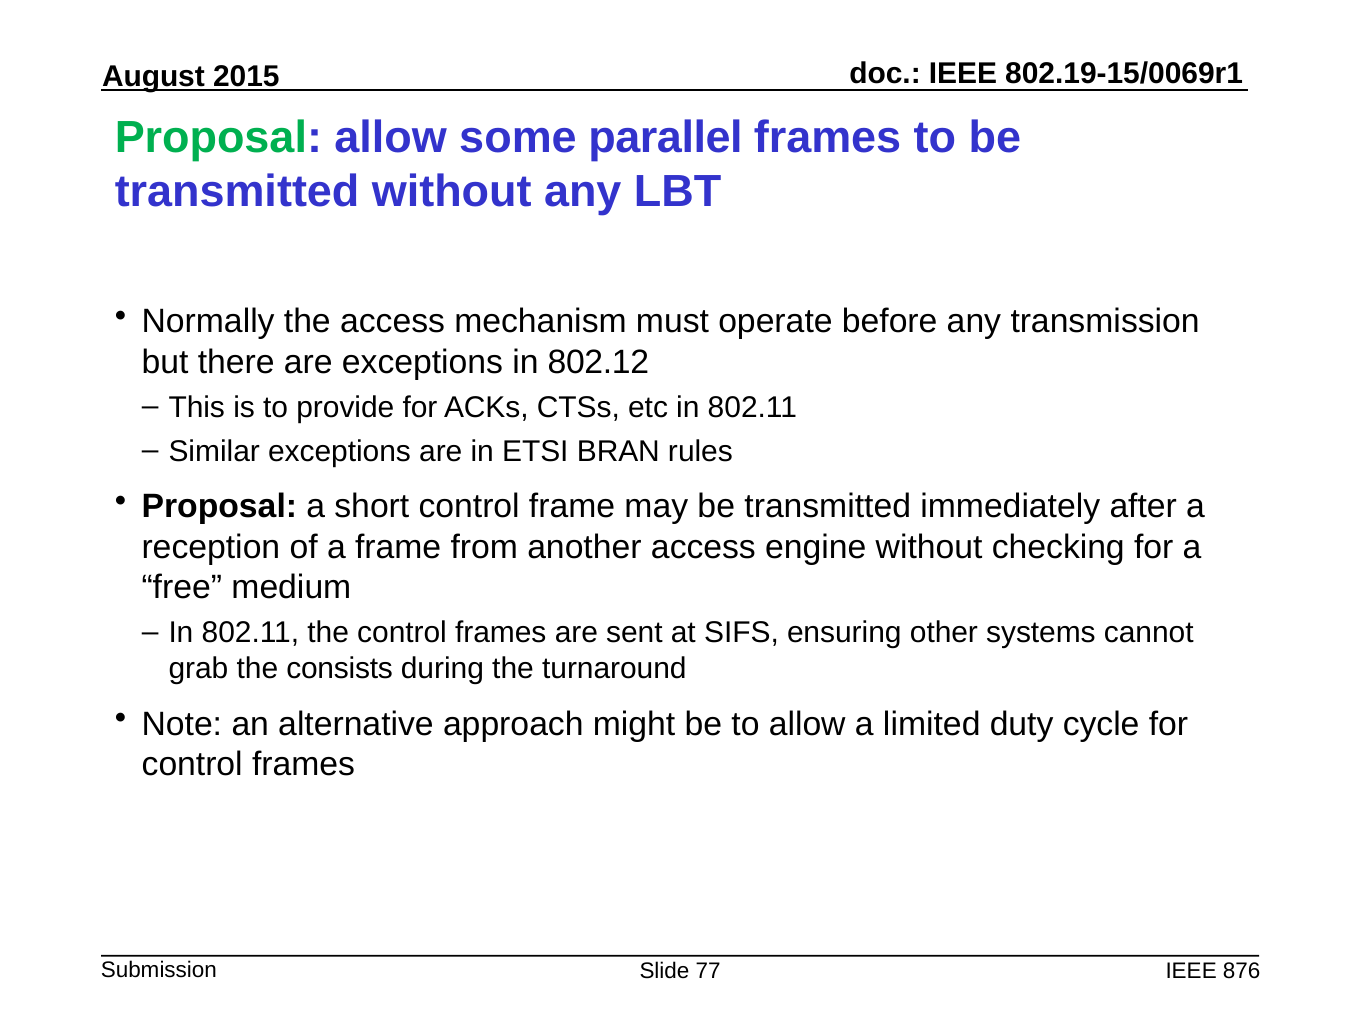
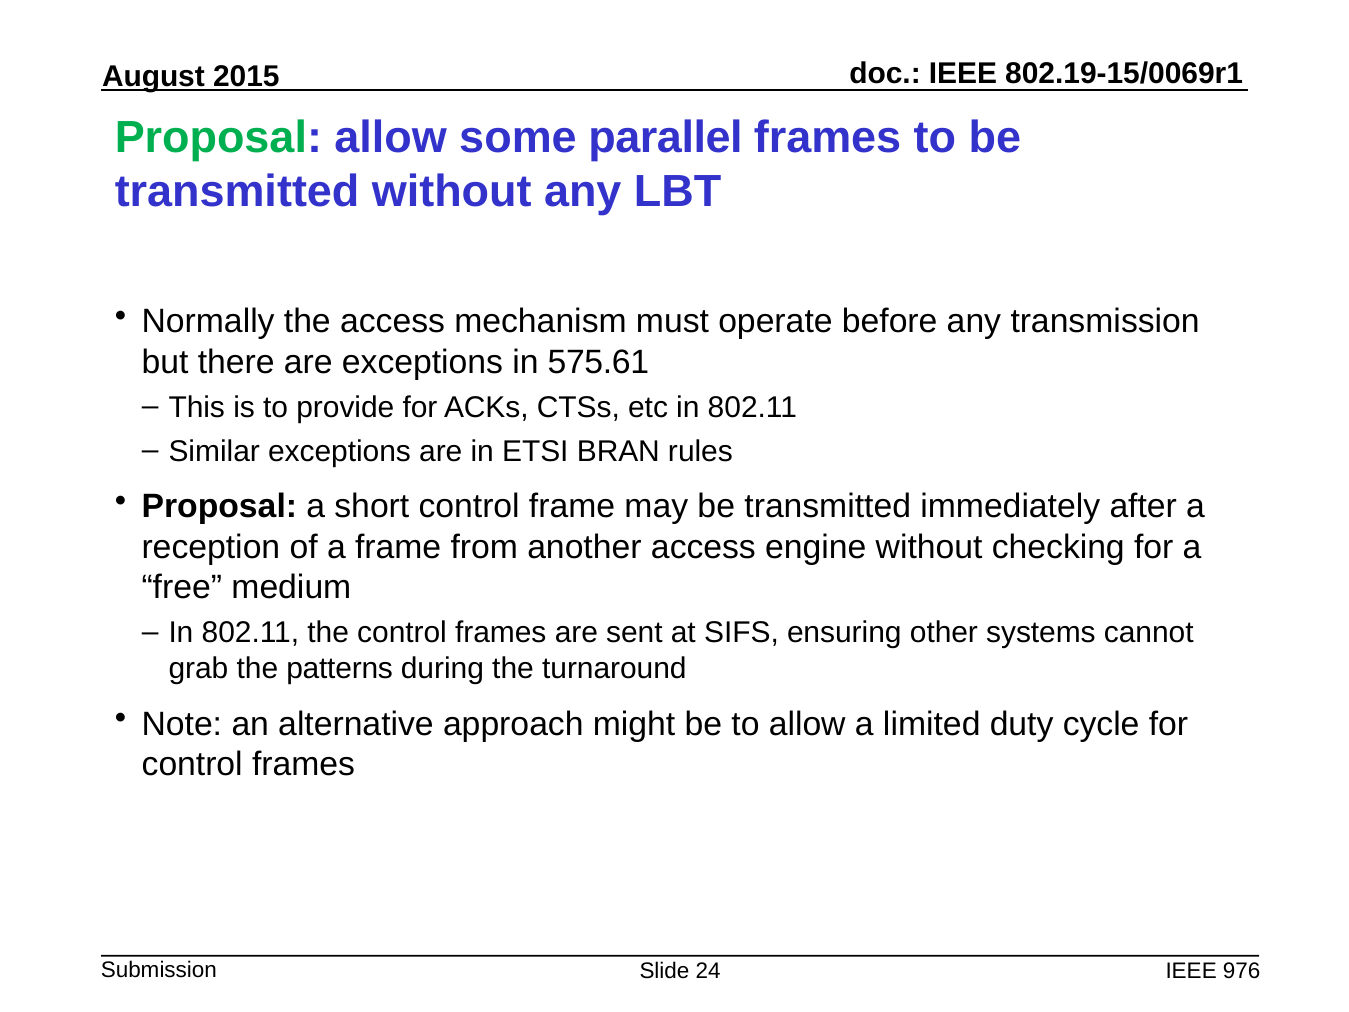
802.12: 802.12 -> 575.61 (598, 362)
consists: consists -> patterns (340, 669)
77: 77 -> 24 (708, 970)
876: 876 -> 976 (1242, 970)
